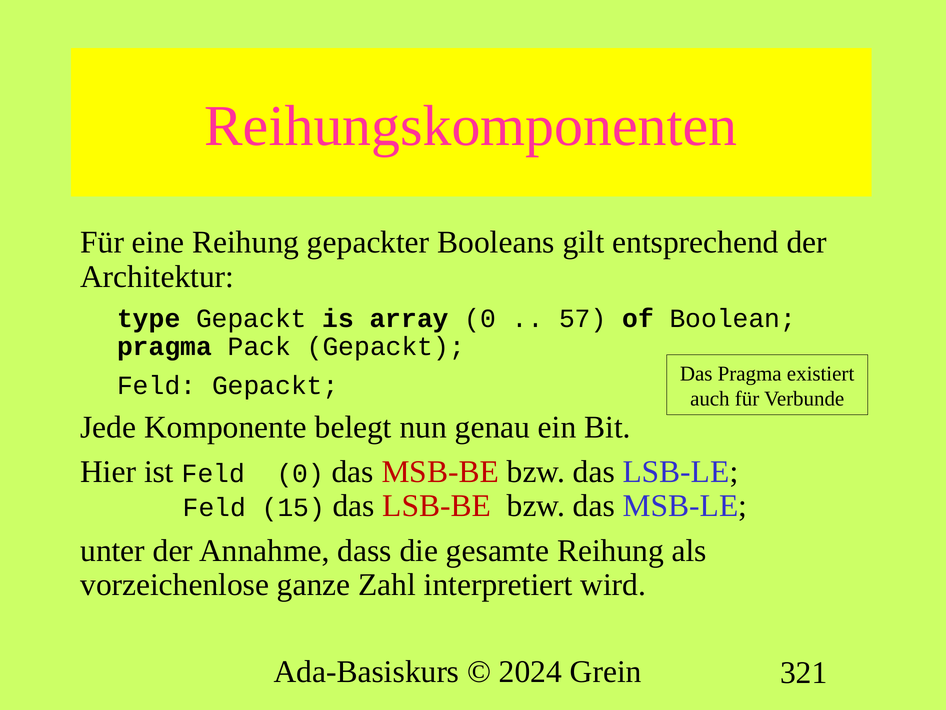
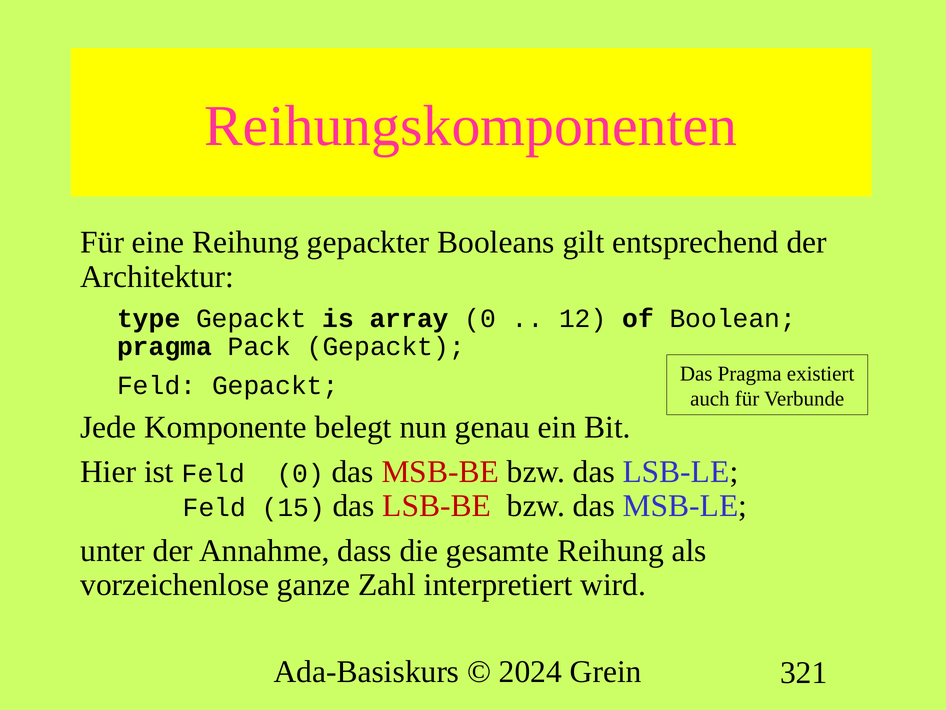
57: 57 -> 12 (583, 318)
